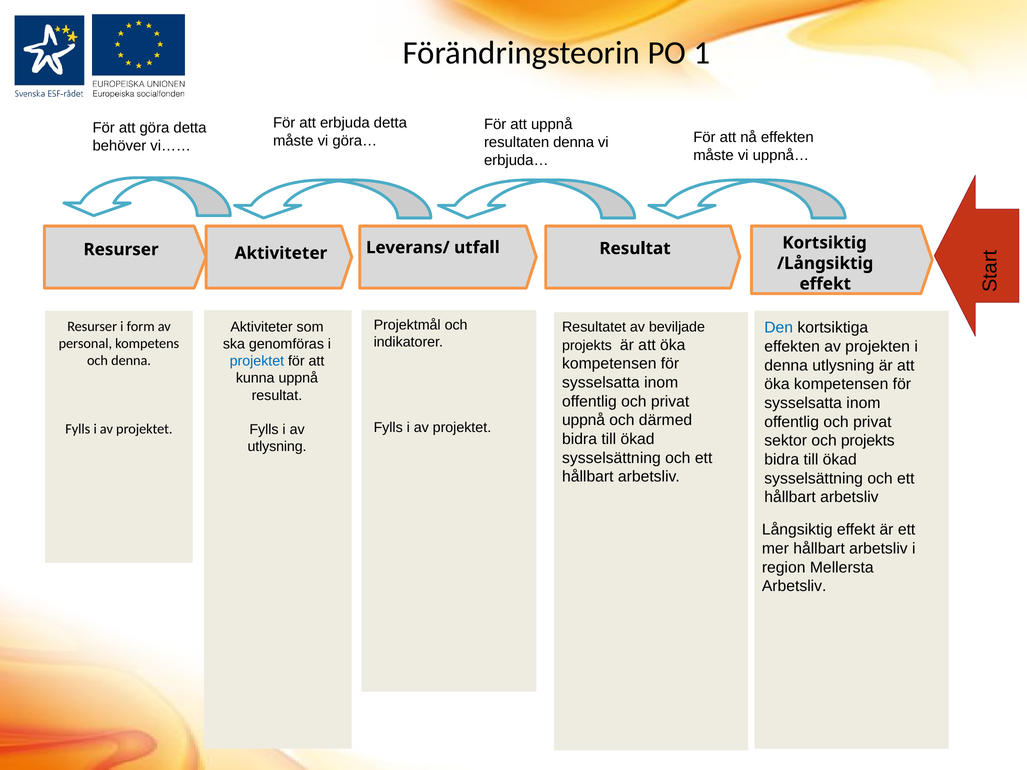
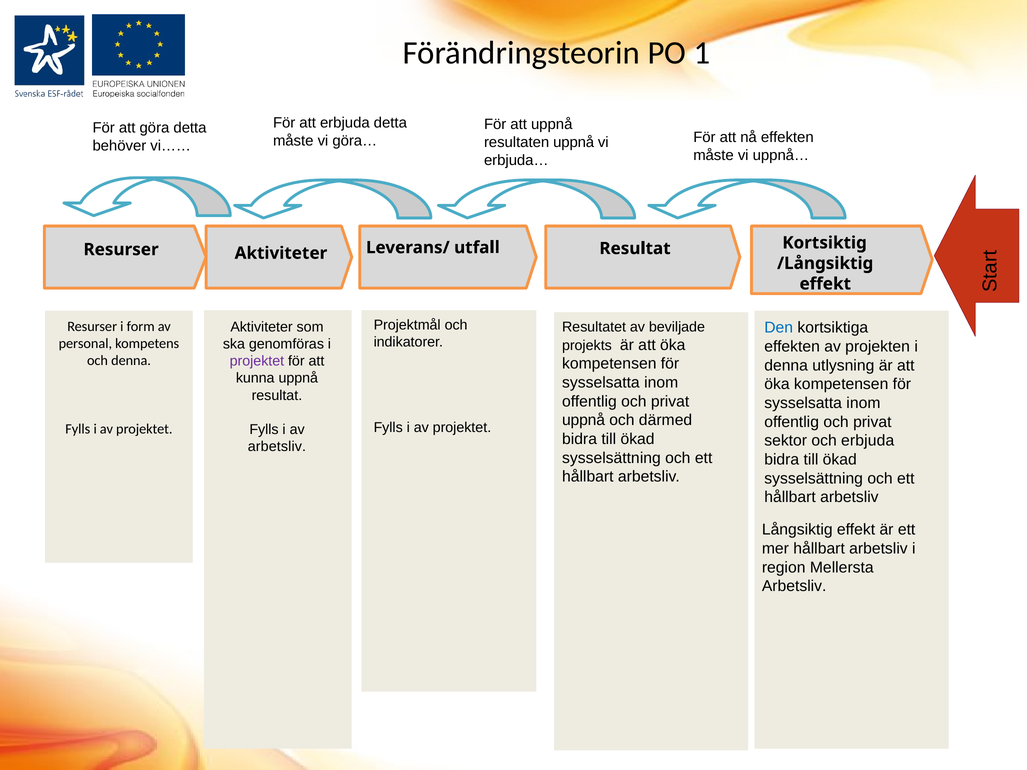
resultaten denna: denna -> uppnå (574, 142)
projektet colour: blue -> purple (257, 361)
och projekts: projekts -> erbjuda (868, 441)
utlysning: utlysning -> arbetsliv (277, 447)
